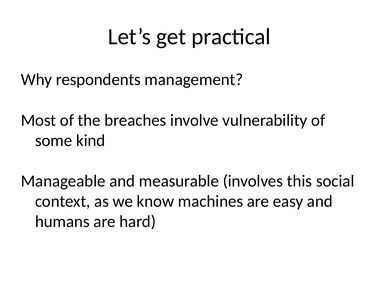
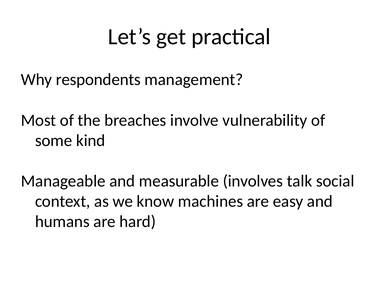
this: this -> talk (299, 181)
